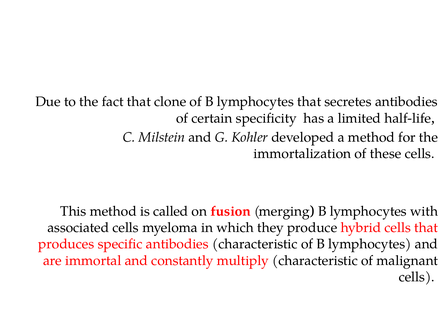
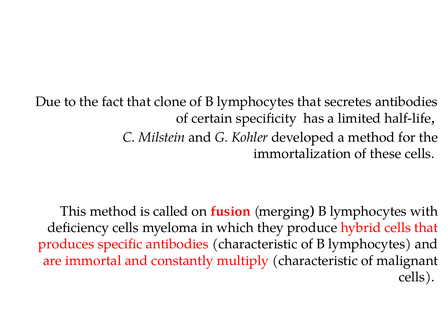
associated: associated -> deficiency (78, 228)
